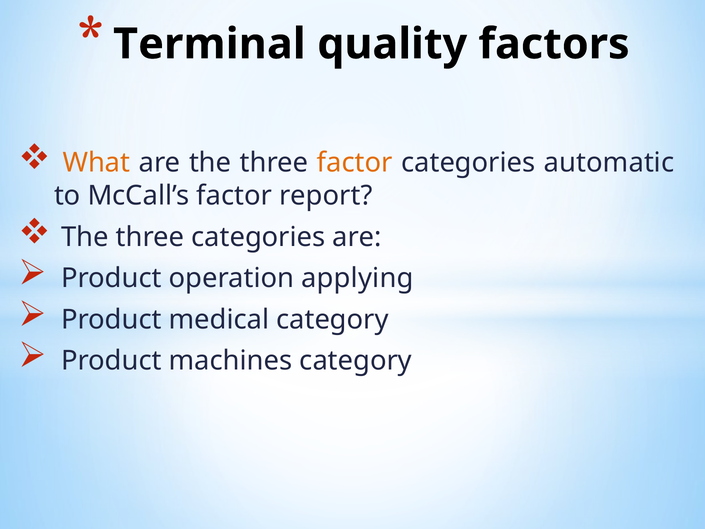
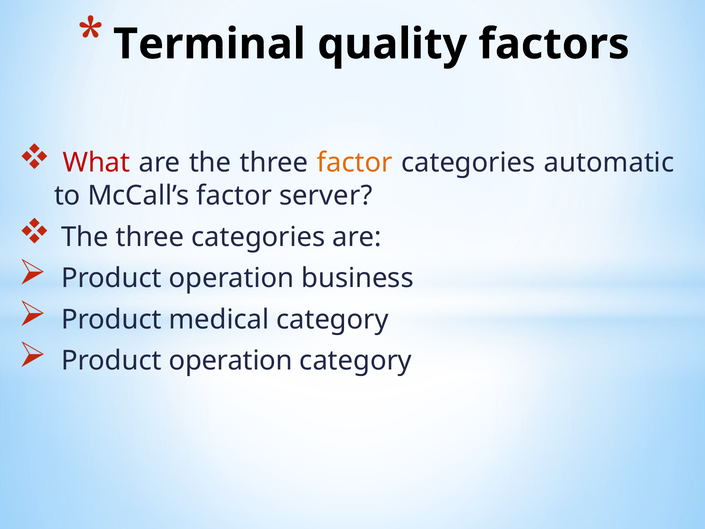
What colour: orange -> red (96, 163)
report: report -> server (326, 196)
applying: applying -> business (358, 278)
machines: machines -> operation (231, 361)
